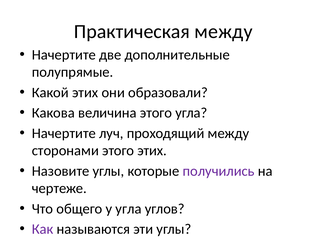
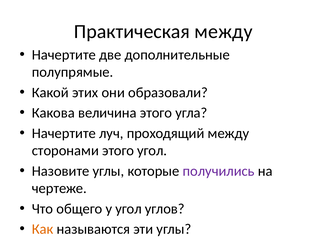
этого этих: этих -> угол (152, 151)
у угла: угла -> угол (129, 209)
Как colour: purple -> orange (43, 229)
